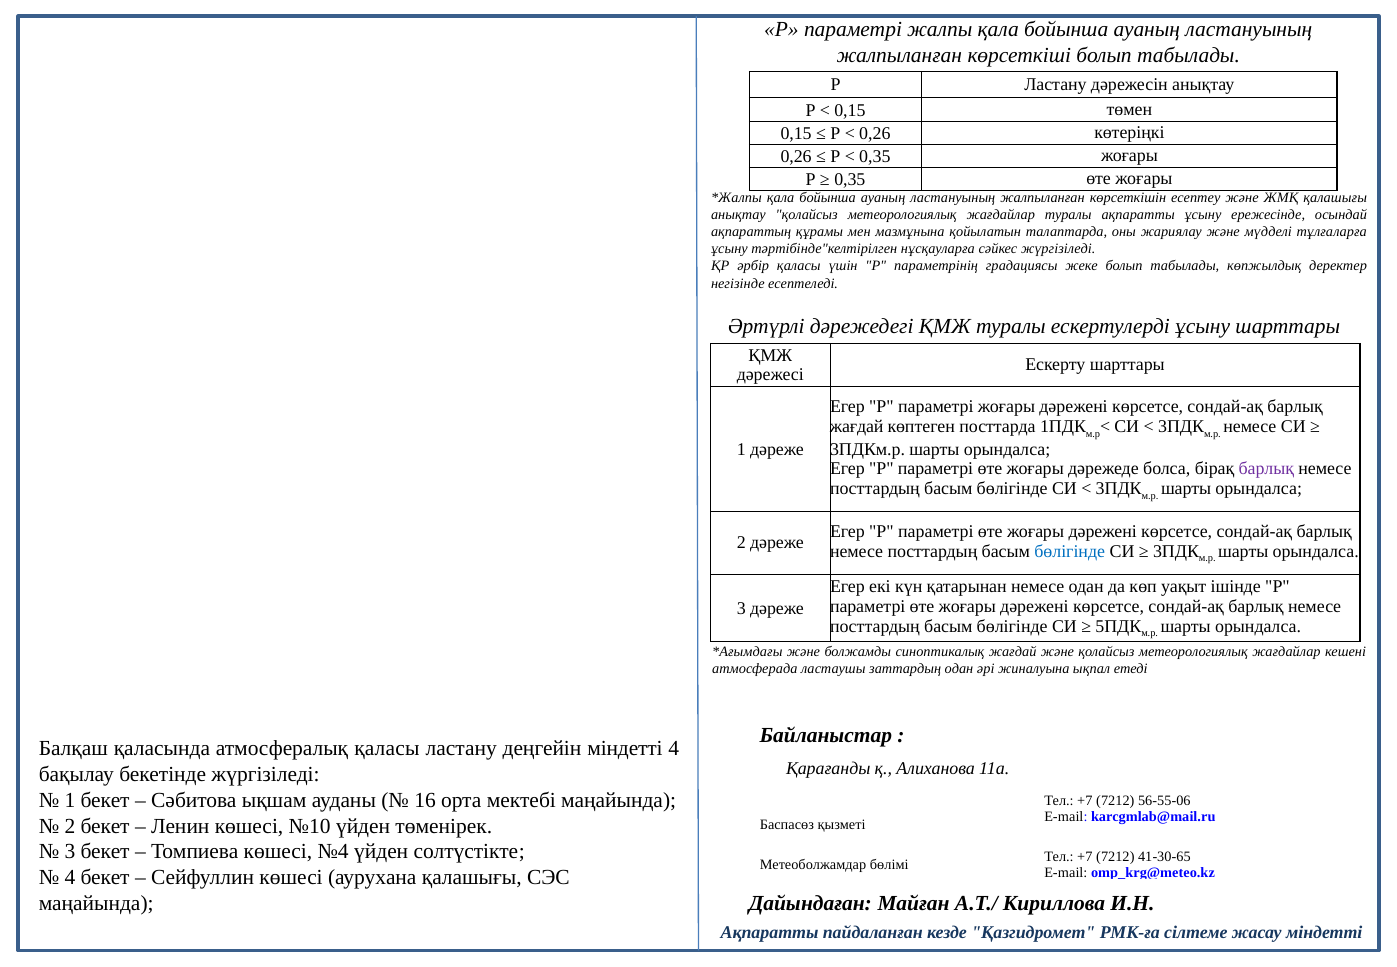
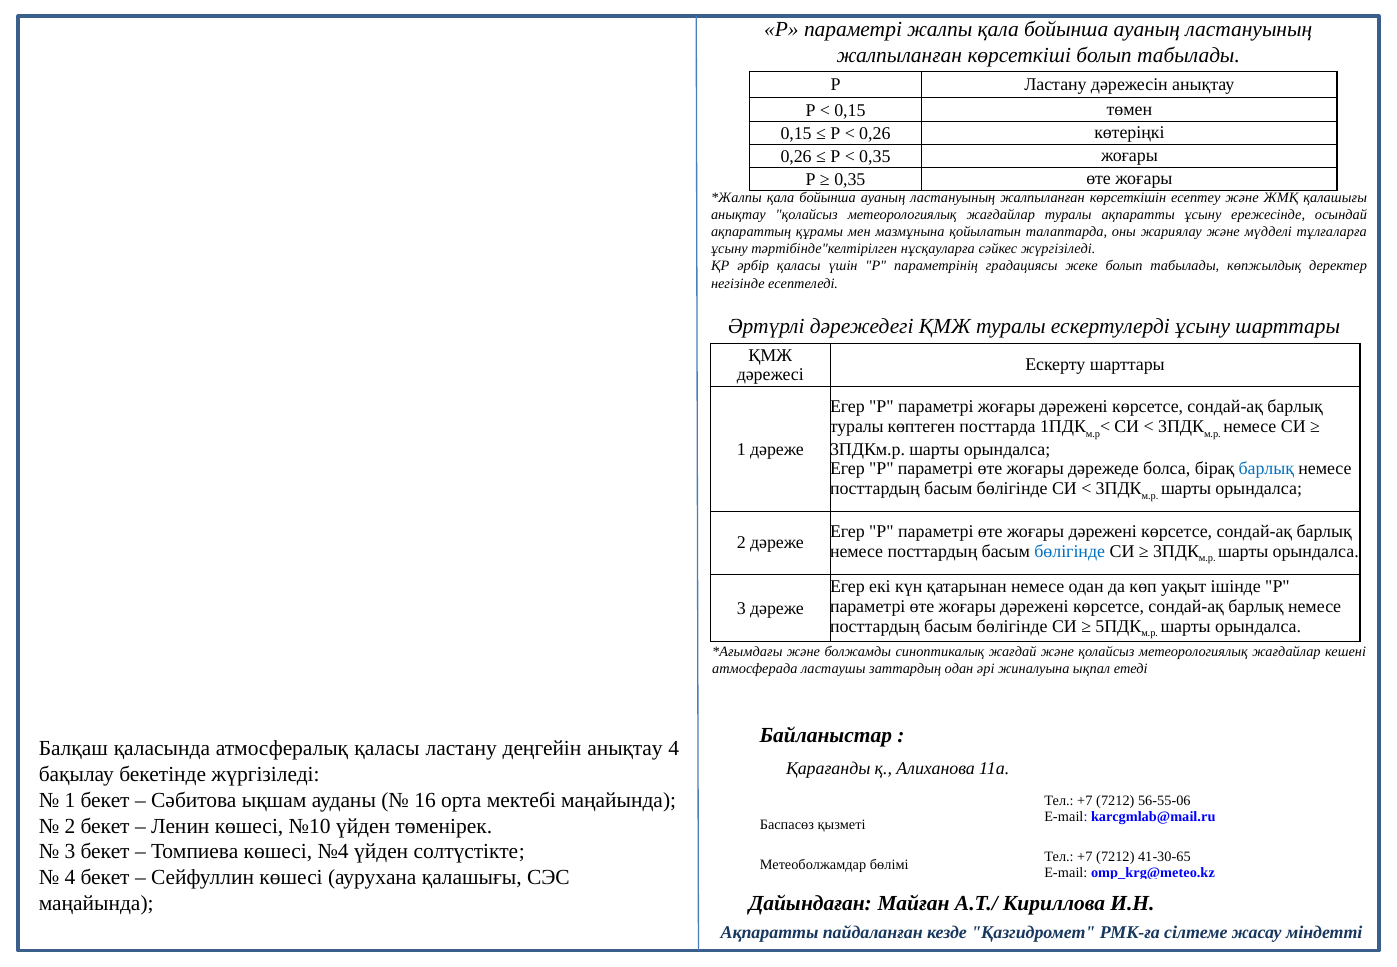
жағдай: жағдай -> туралы (857, 427)
барлық colour: purple -> blue (1266, 469)
деңгейін міндетті: міндетті -> анықтау (625, 749)
